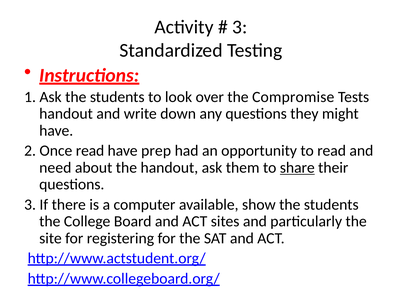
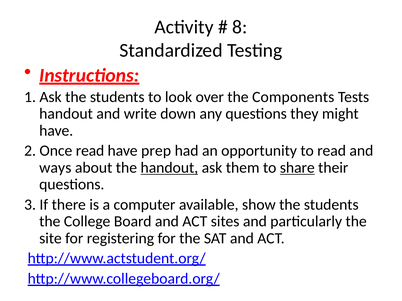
3: 3 -> 8 (240, 27)
Compromise: Compromise -> Components (293, 97)
need: need -> ways (55, 168)
handout underline: none -> present (169, 168)
